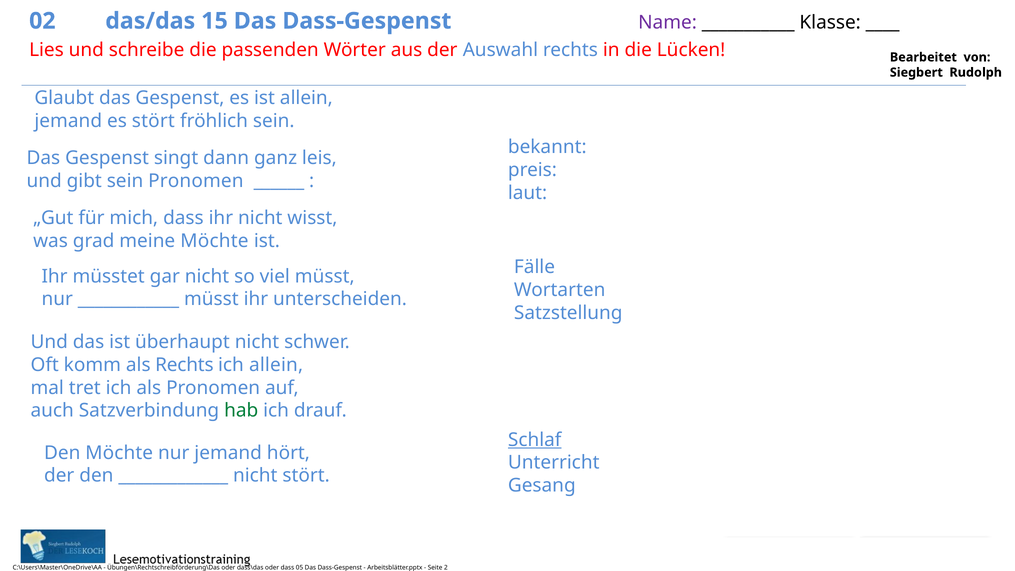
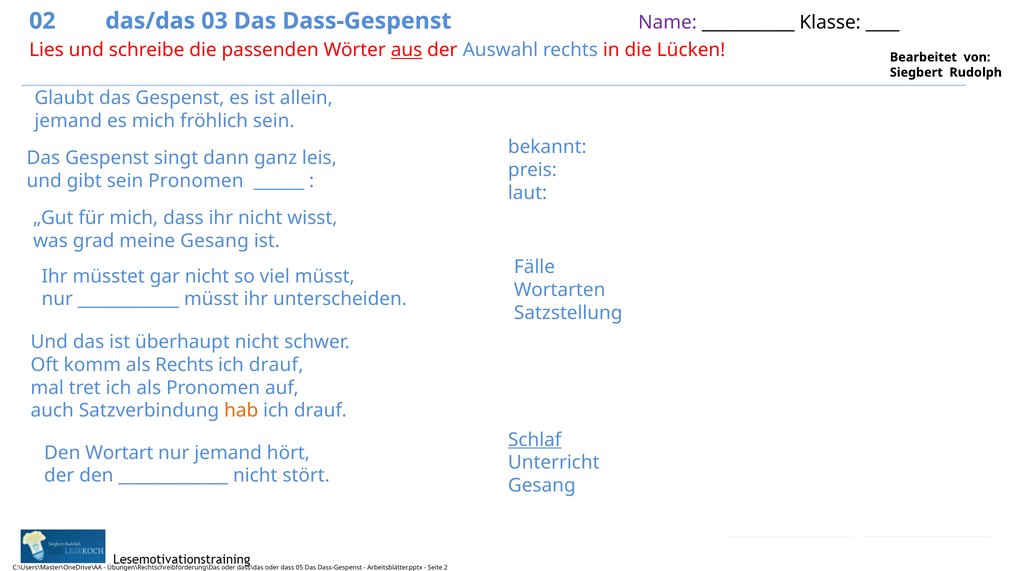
15: 15 -> 03 (215, 21)
aus underline: none -> present (407, 50)
es stört: stört -> mich (153, 121)
meine Möchte: Möchte -> Gesang (214, 241)
allein: allein -> drauf (276, 365)
hab colour: green -> orange (241, 411)
Den Möchte: Möchte -> Wortart (119, 453)
